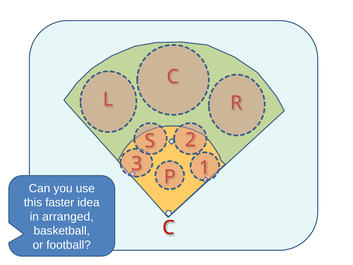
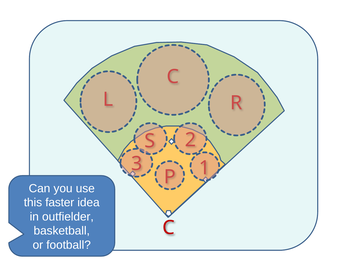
arranged: arranged -> outfielder (68, 216)
